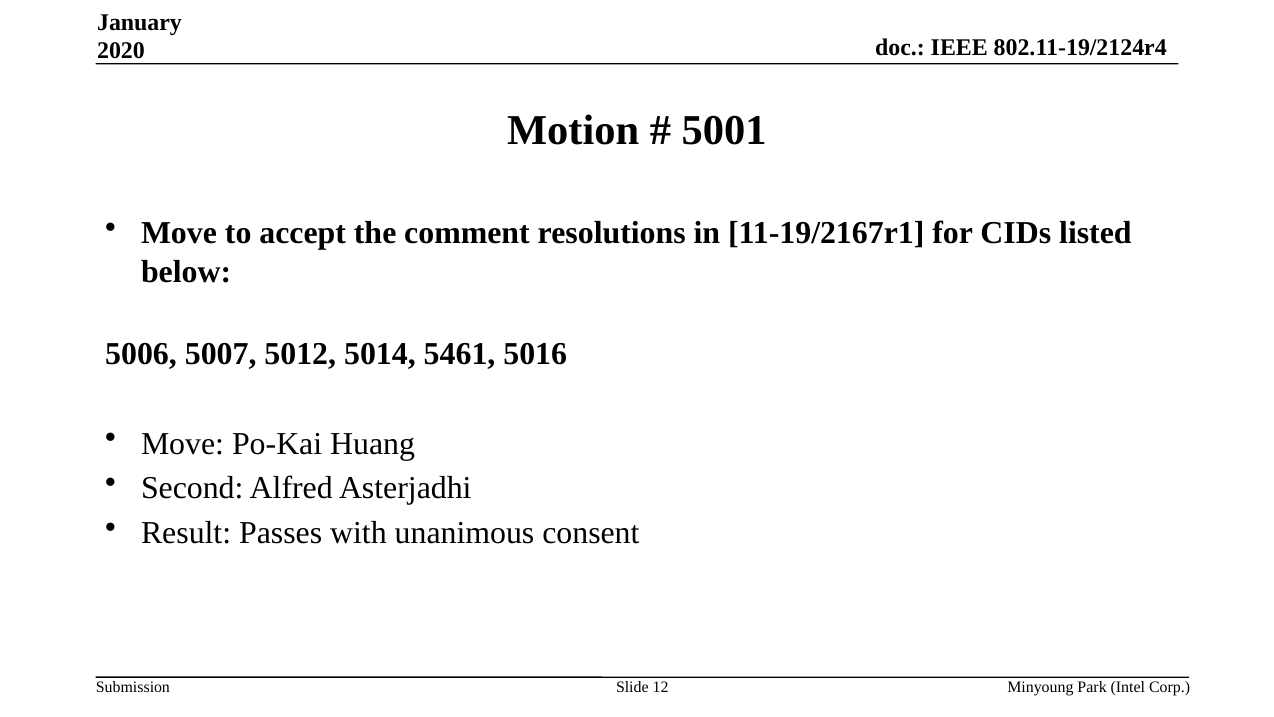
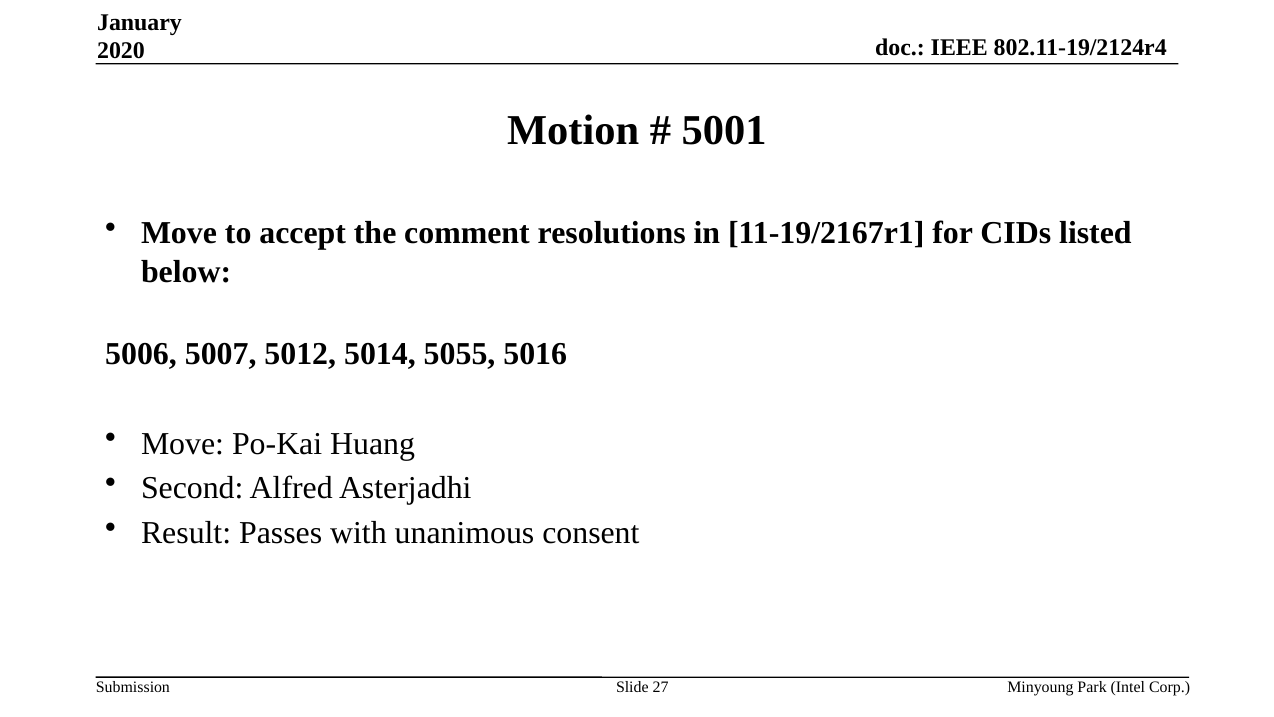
5461: 5461 -> 5055 (460, 354)
12: 12 -> 27 (661, 687)
